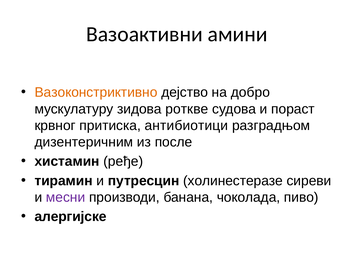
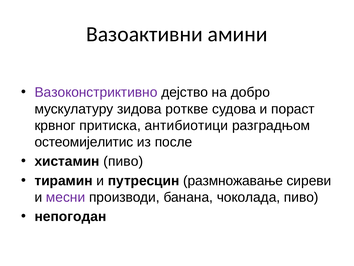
Вазоконстриктивно colour: orange -> purple (96, 92)
дизентеричним: дизентеричним -> остеомијелитис (84, 142)
хистамин ређе: ређе -> пиво (123, 161)
холинестеразе: холинестеразе -> размножавање (233, 180)
алергијске: алергијске -> непогодан (70, 216)
